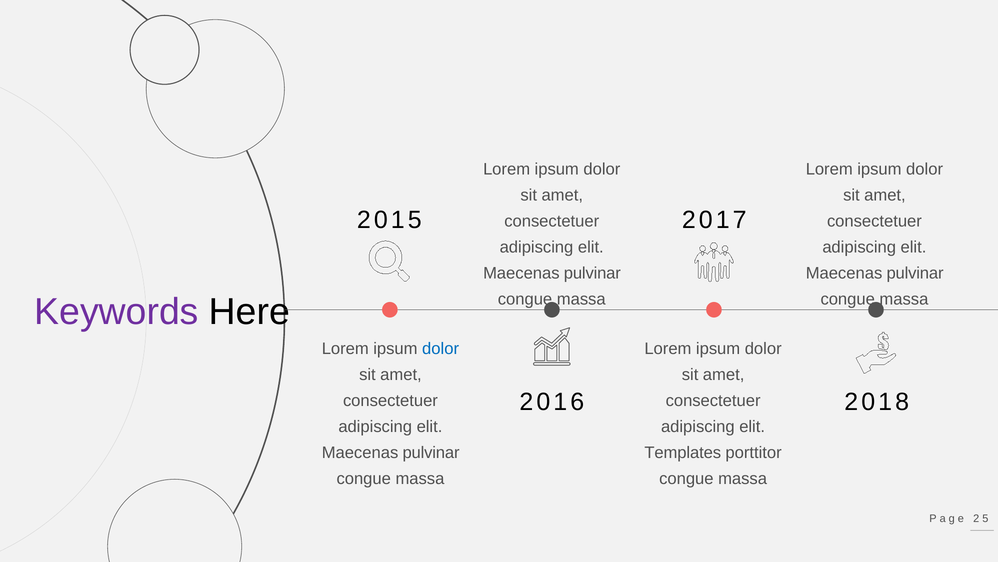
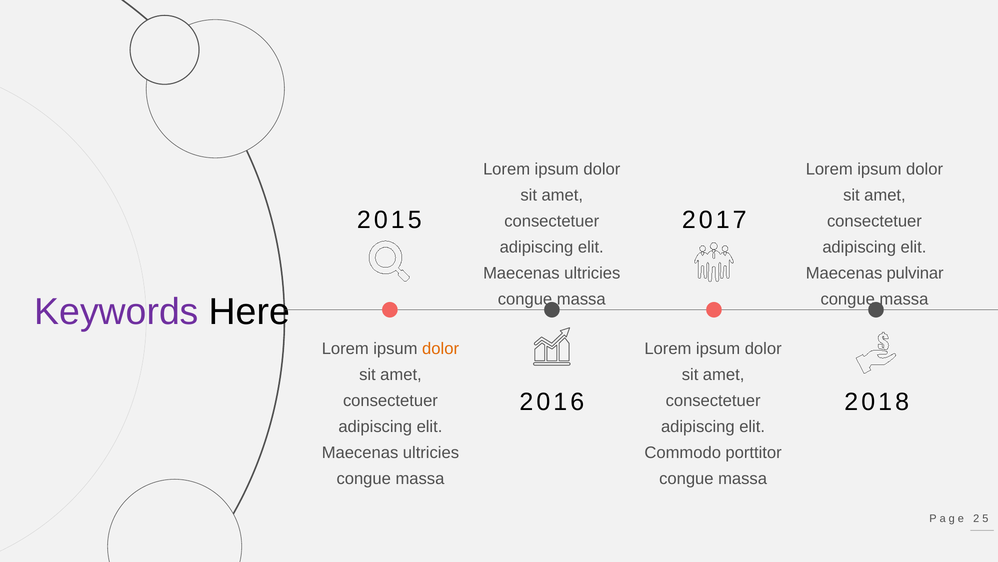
pulvinar: pulvinar -> ultricies (592, 273)
dolor colour: blue -> orange (441, 348)
pulvinar: pulvinar -> ultricies (431, 452)
Templates: Templates -> Commodo (683, 452)
